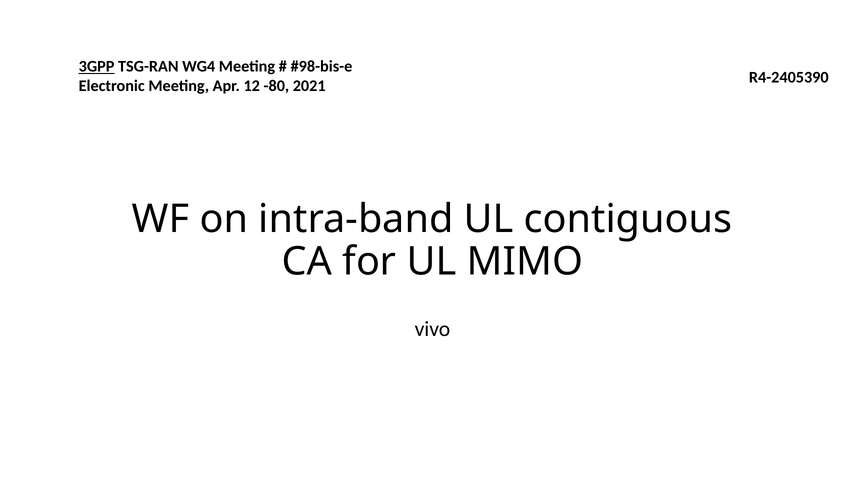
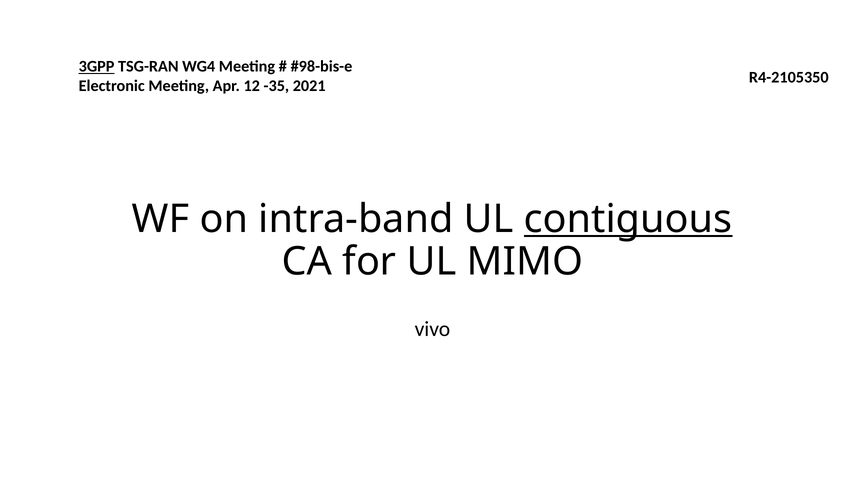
R4-2405390: R4-2405390 -> R4-2105350 (789, 77)
-80: -80 -> -35 (276, 86)
contiguous underline: none -> present (628, 219)
